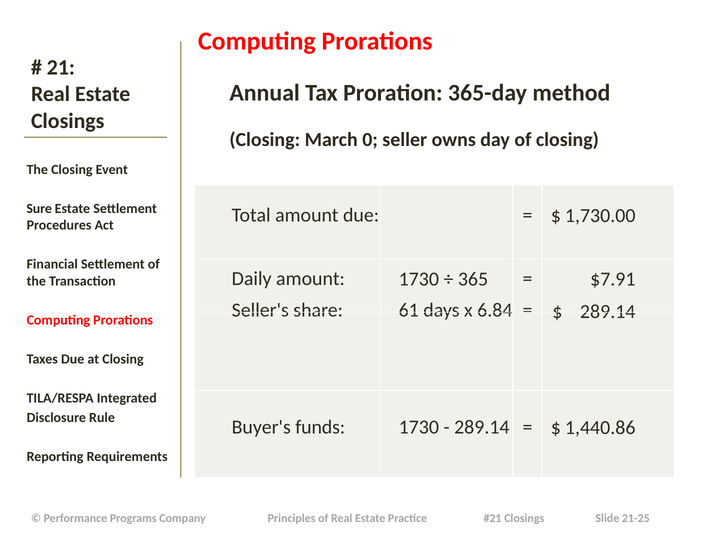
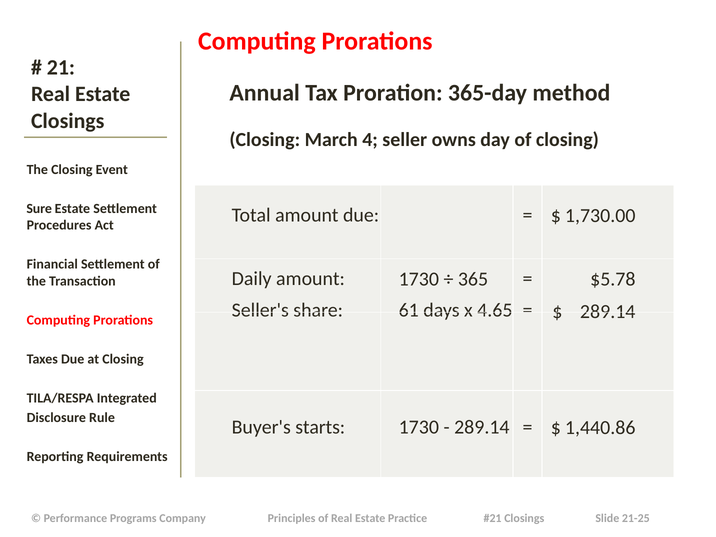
0: 0 -> 4 (370, 139)
$7.91: $7.91 -> $5.78 (613, 279)
6.84: 6.84 -> 4.65 (495, 310)
funds: funds -> starts (320, 427)
